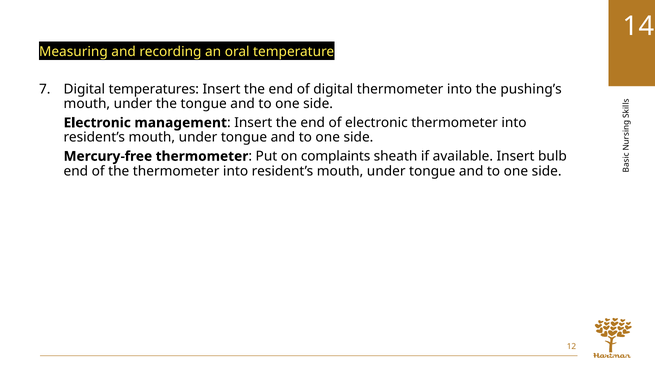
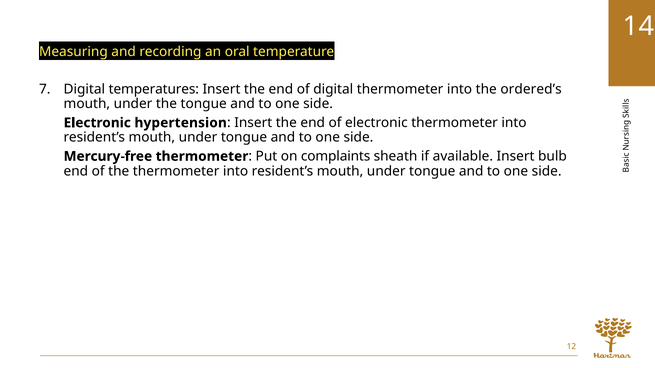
pushing’s: pushing’s -> ordered’s (531, 89)
management: management -> hypertension (181, 123)
